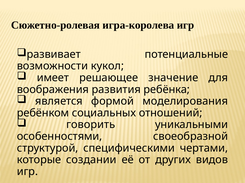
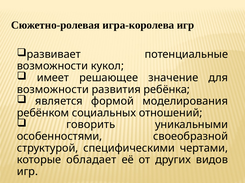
воображения: воображения -> возможности (53, 90)
создании: создании -> обладает (91, 160)
